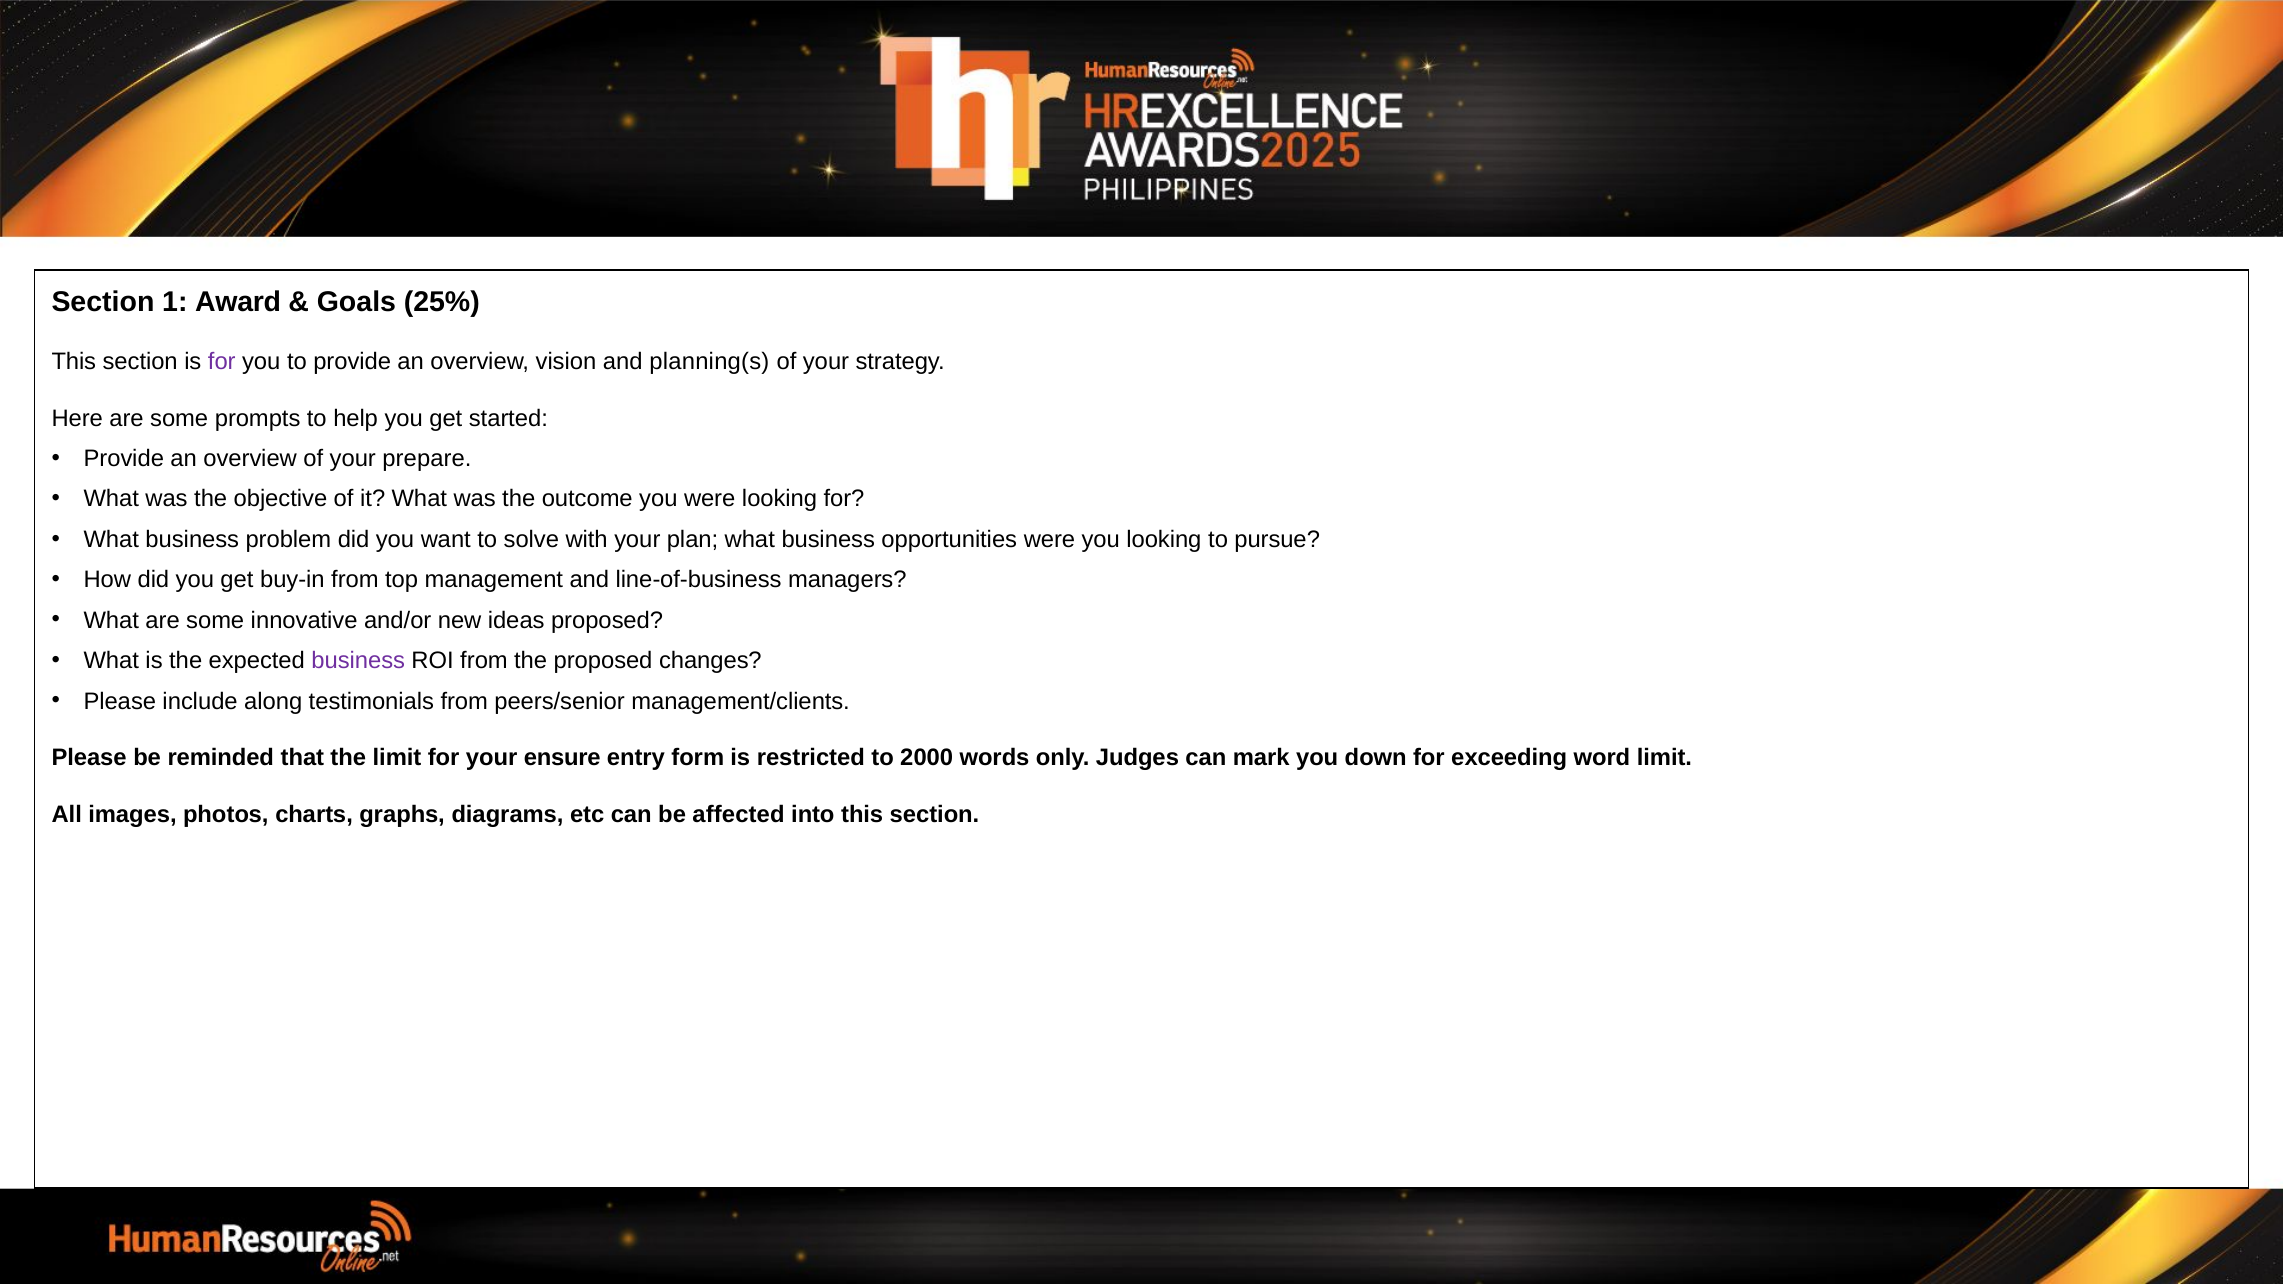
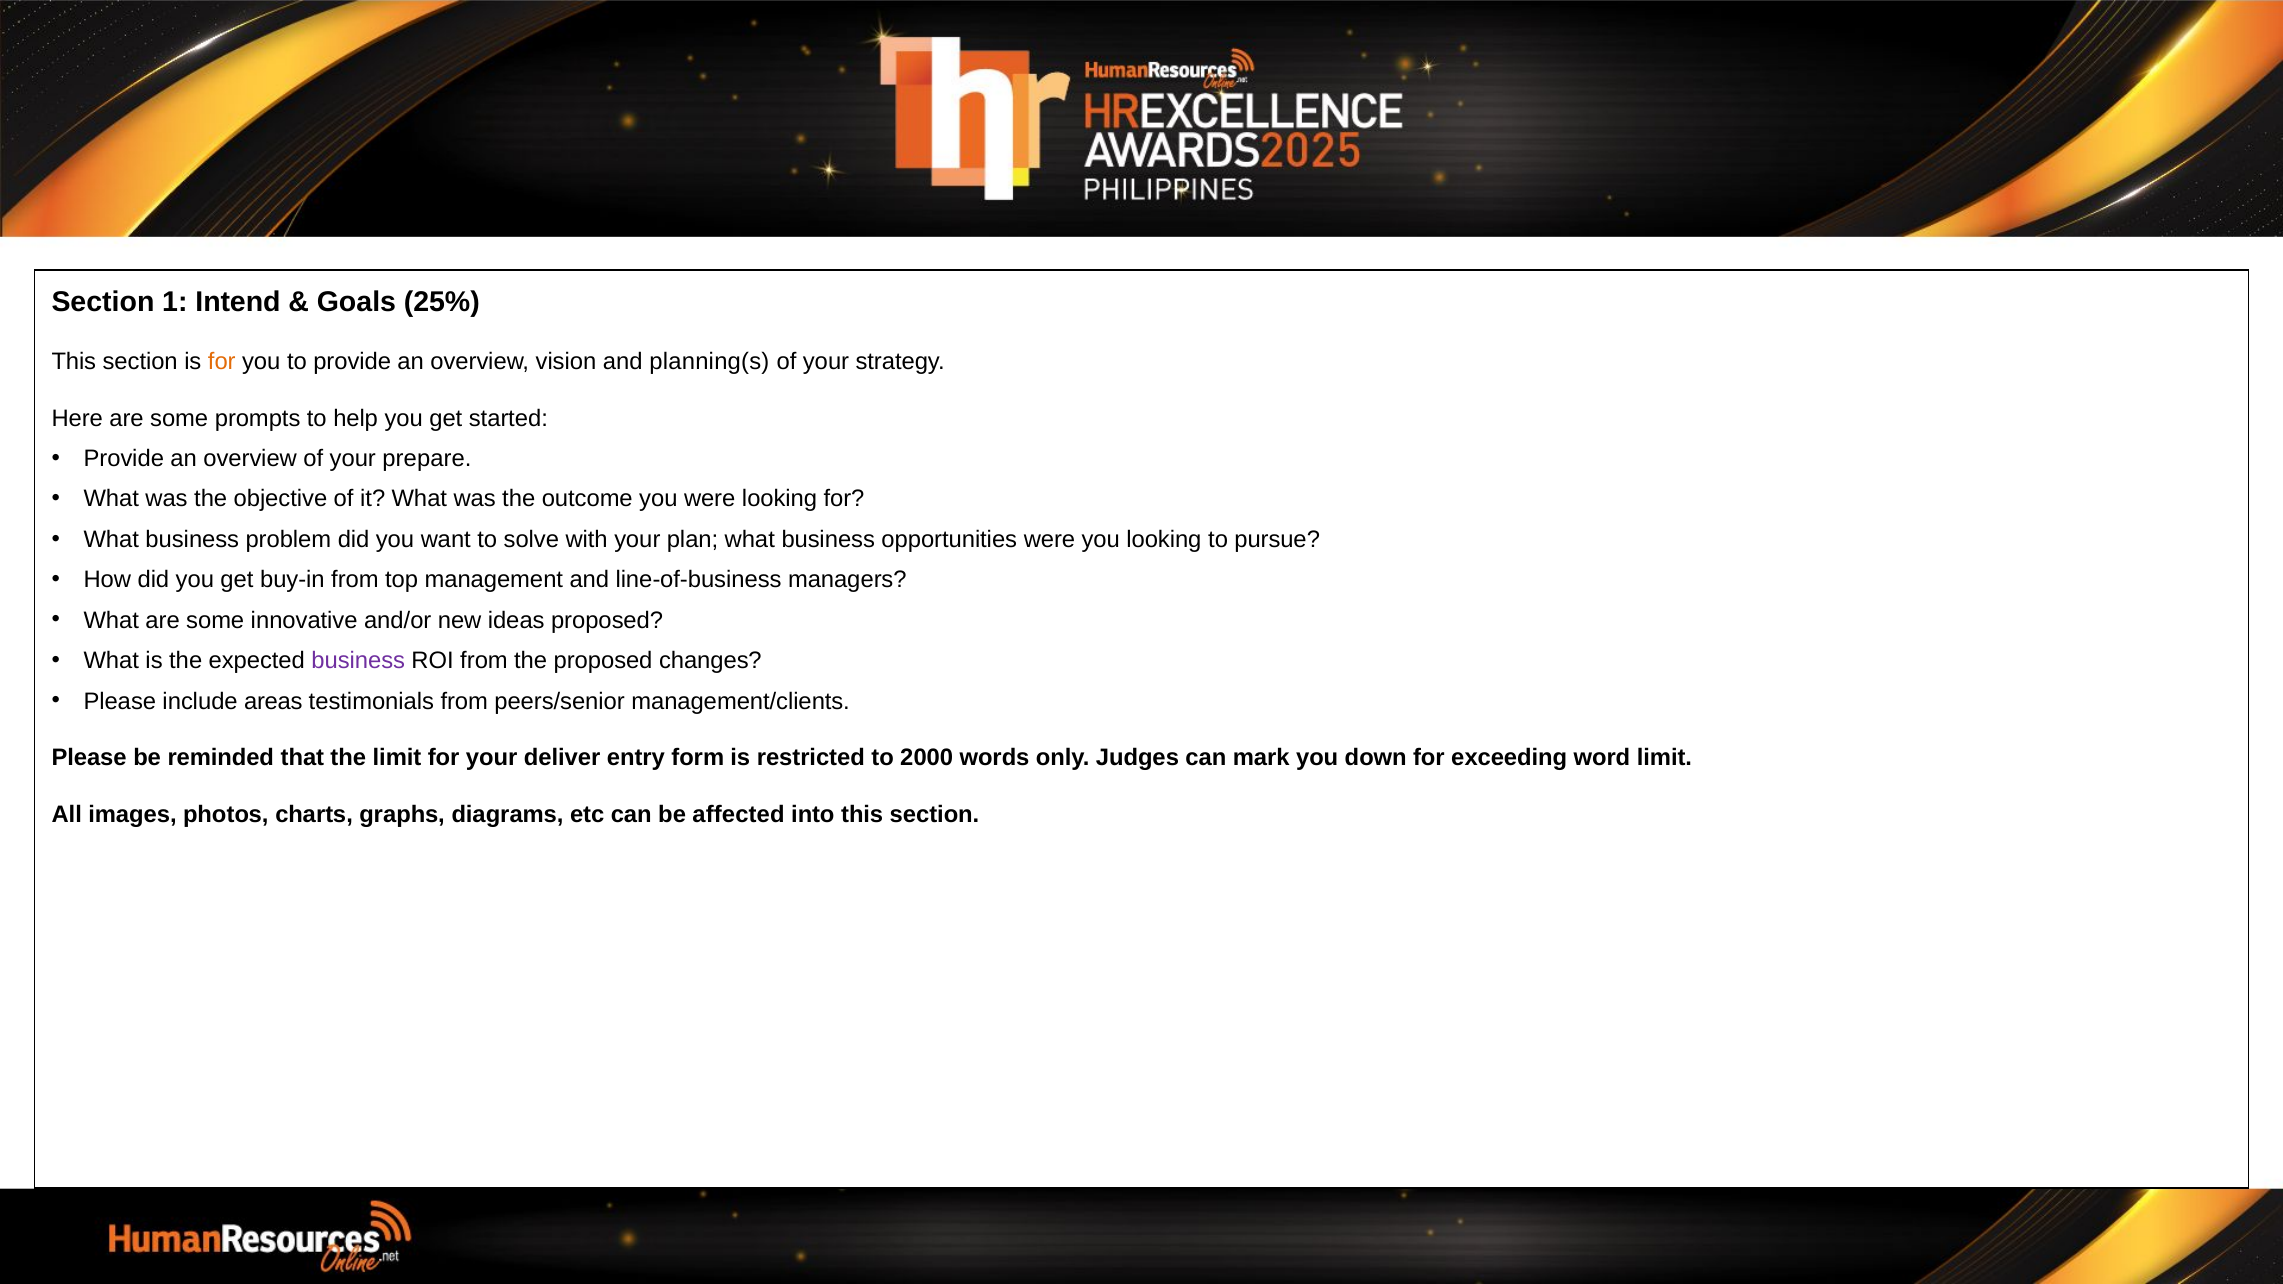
Award: Award -> Intend (238, 302)
for colour: purple -> orange (222, 362)
along: along -> areas (273, 701)
ensure: ensure -> deliver (562, 758)
